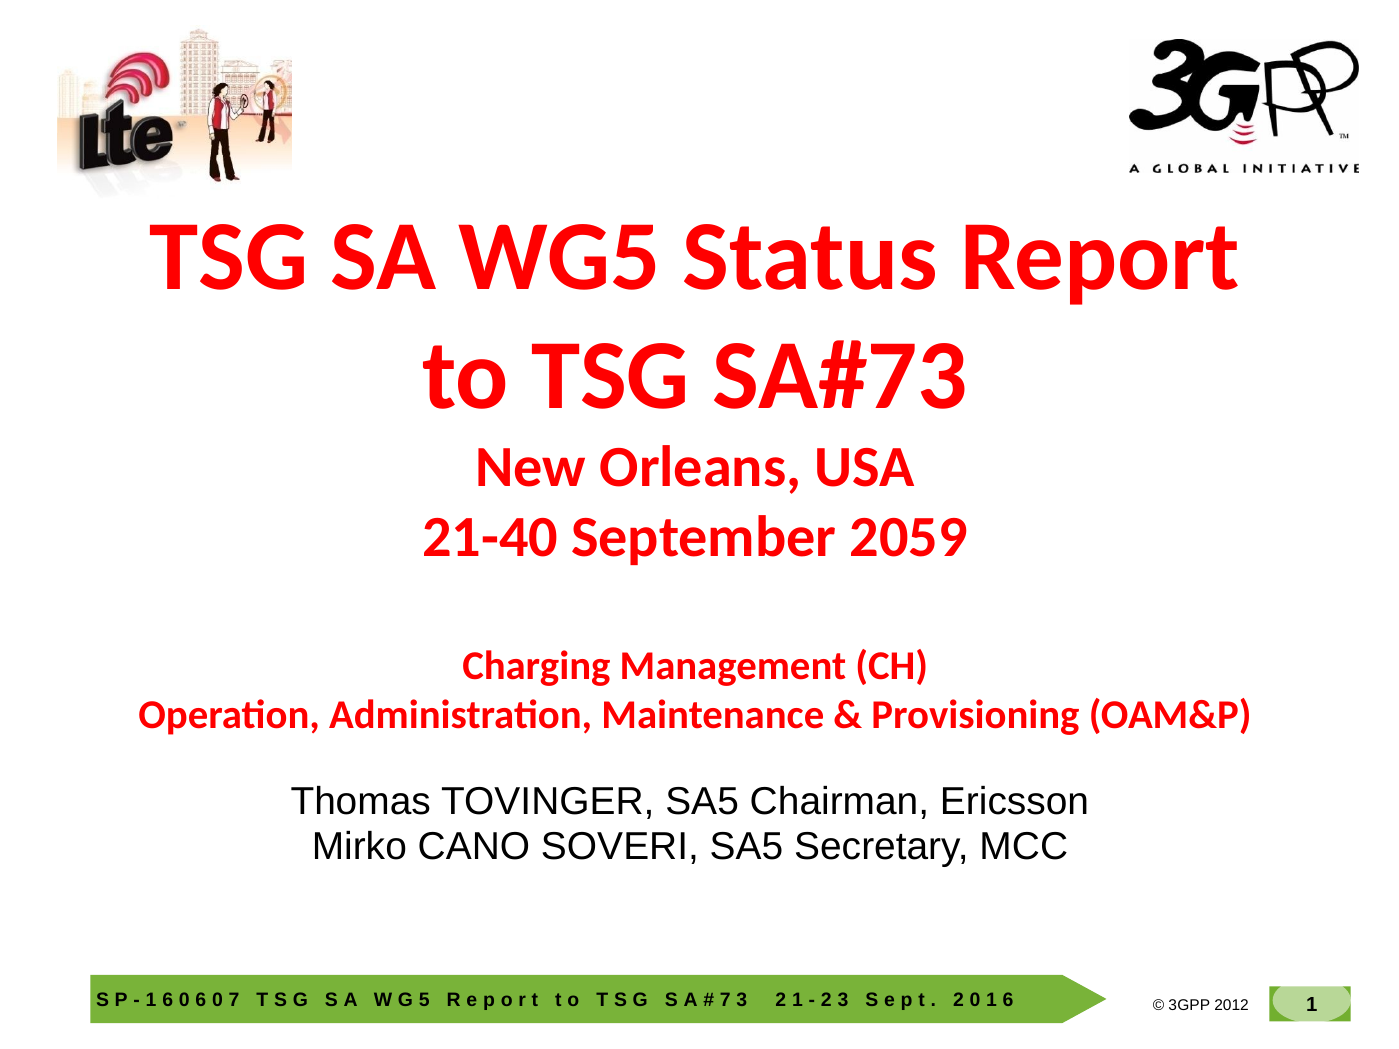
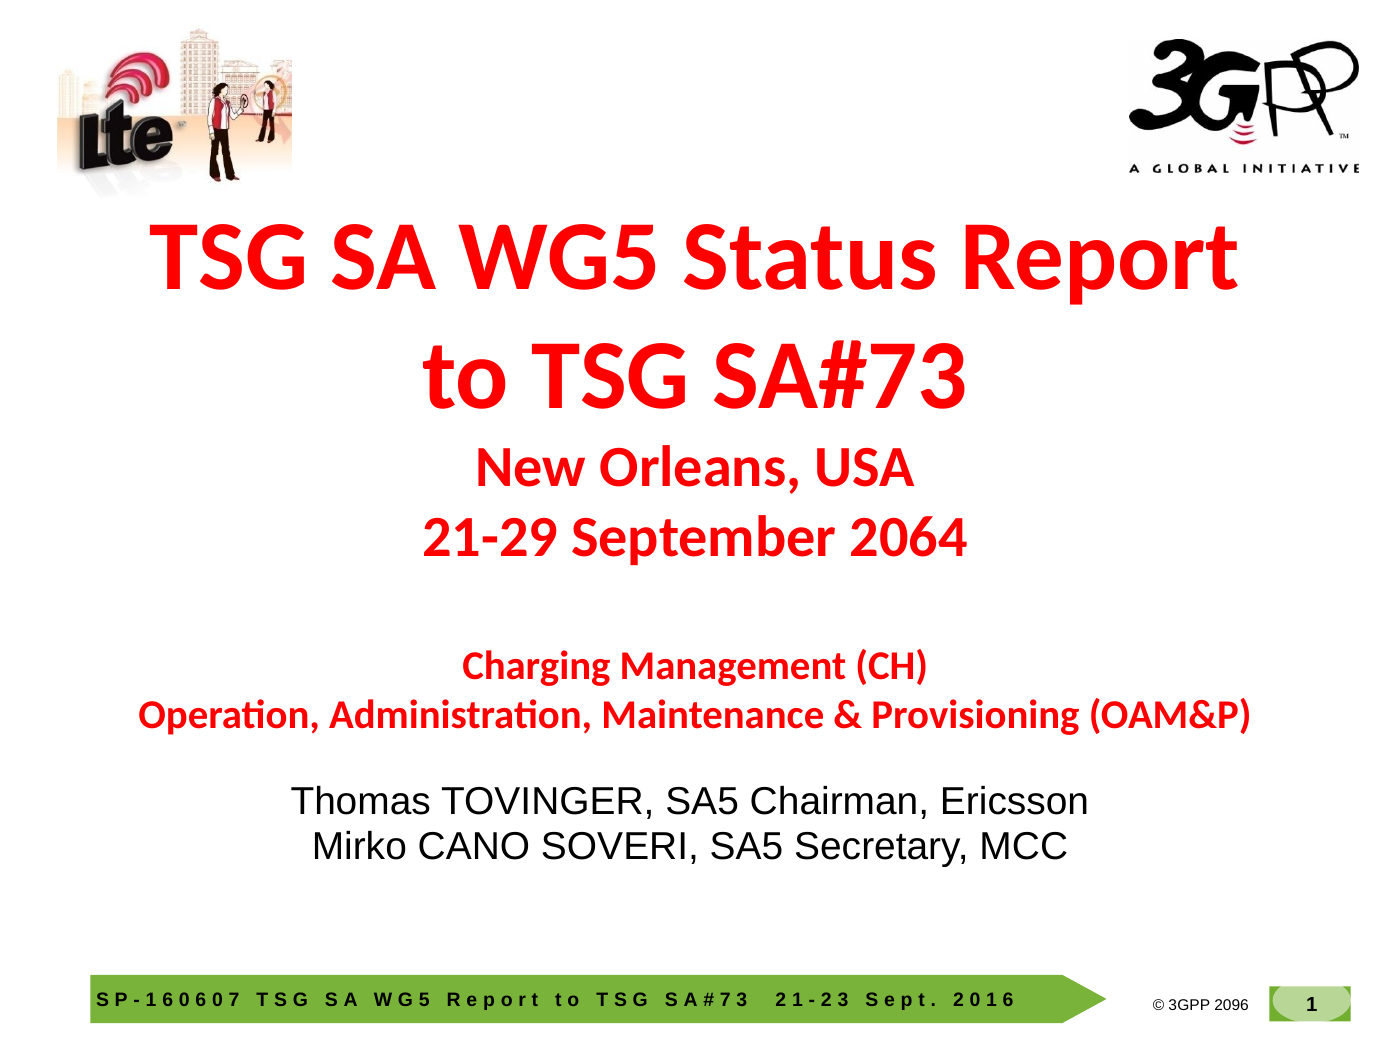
21-40: 21-40 -> 21-29 (490, 538)
2059: 2059 -> 2064 (909, 538)
2012: 2012 -> 2096 (1232, 1006)
